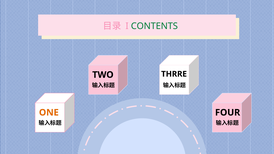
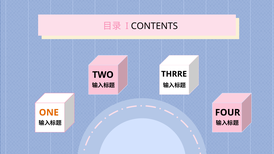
CONTENTS colour: green -> black (154, 26)
